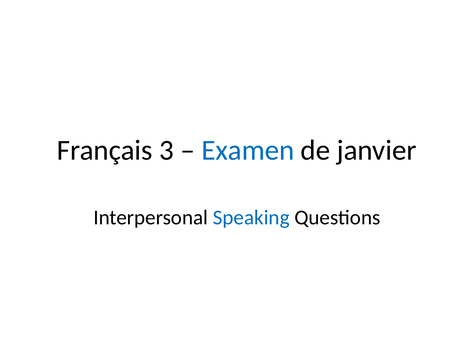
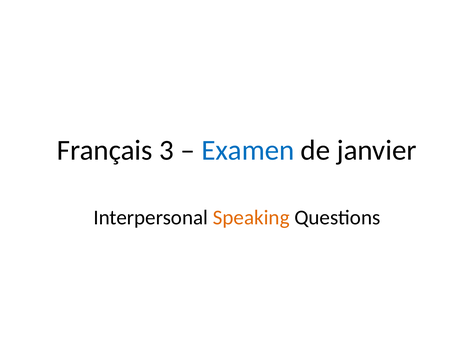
Speaking colour: blue -> orange (251, 218)
